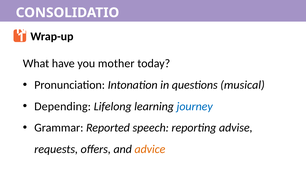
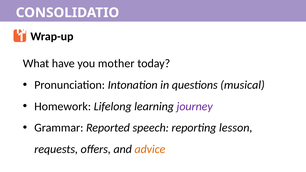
Depending: Depending -> Homework (63, 106)
journey colour: blue -> purple (195, 106)
advise: advise -> lesson (236, 128)
